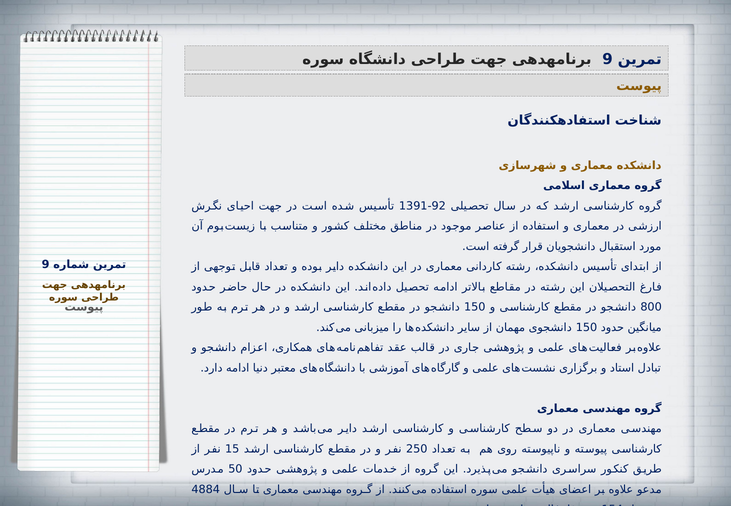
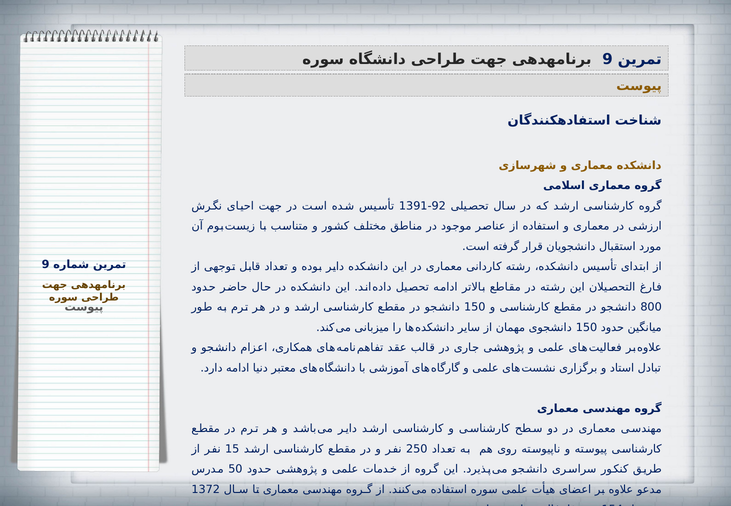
4884: 4884 -> 1372 (206, 489)
